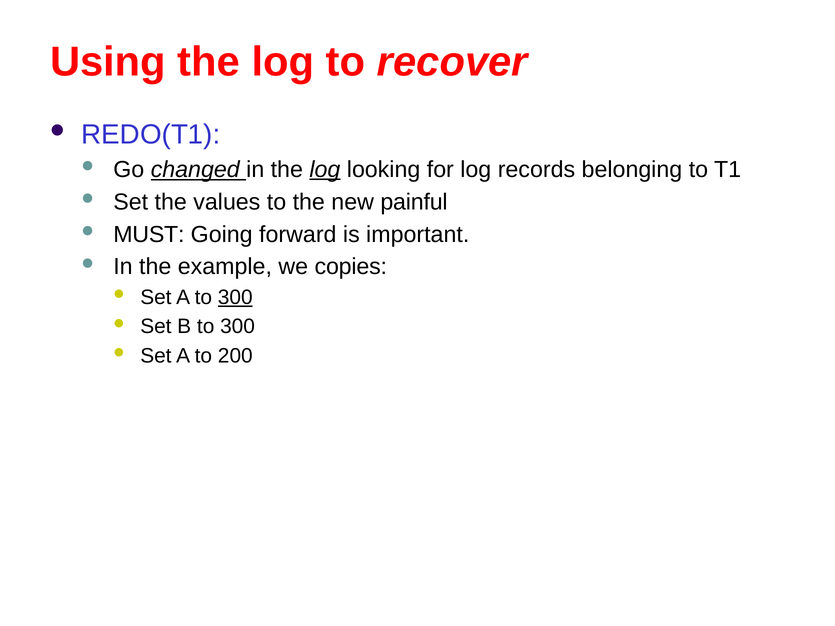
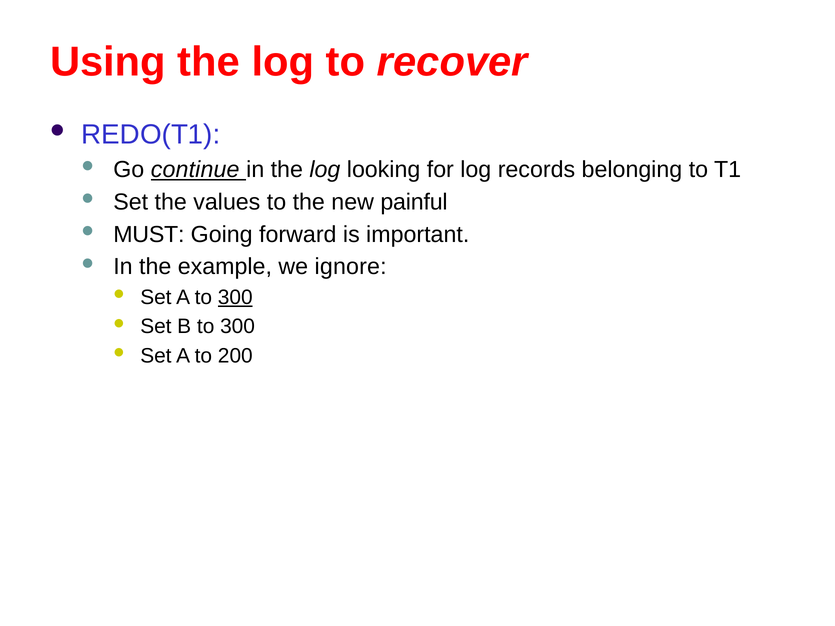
changed: changed -> continue (195, 169)
log underline: present -> none (325, 169)
copies: copies -> ignore (351, 267)
